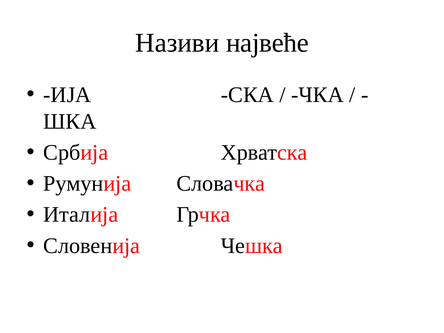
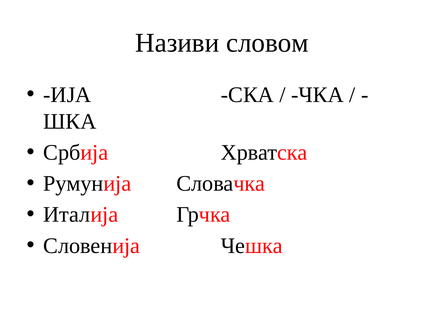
највеће: највеће -> словом (267, 43)
